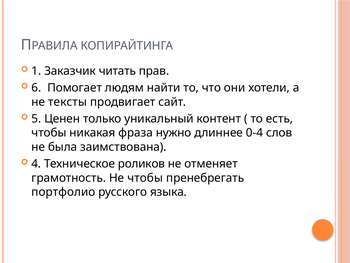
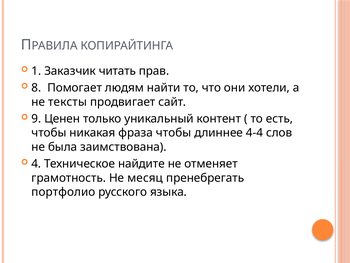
6: 6 -> 8 (36, 88)
5: 5 -> 9 (36, 119)
фраза нужно: нужно -> чтобы (174, 133)
0-4: 0-4 -> 4-4 (254, 133)
роликов: роликов -> найдите (141, 164)
Не чтобы: чтобы -> месяц (145, 178)
